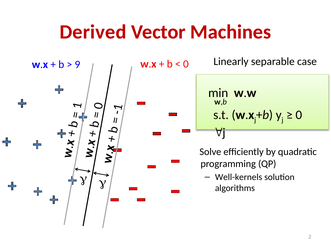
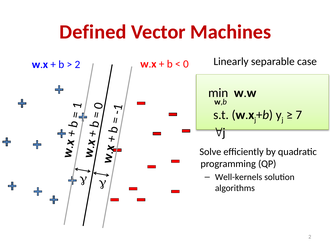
Derived: Derived -> Defined (93, 32)
9: 9 -> 2 (77, 65)
0: 0 -> 7 (299, 115)
